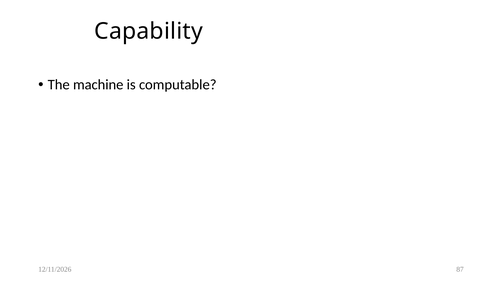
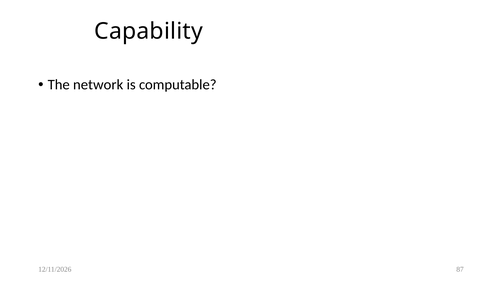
machine: machine -> network (98, 85)
